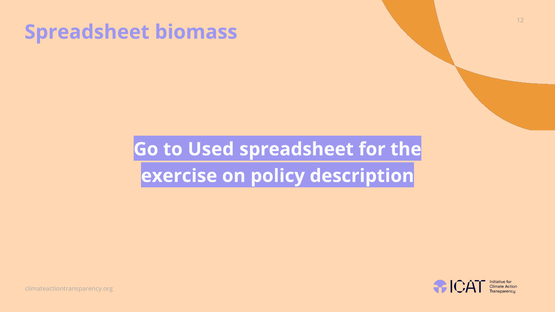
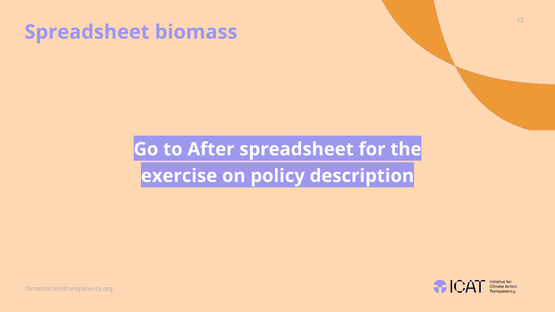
Used: Used -> After (211, 149)
